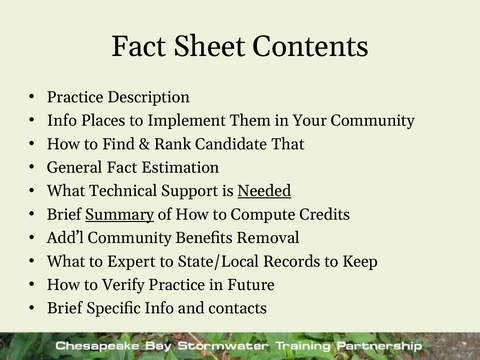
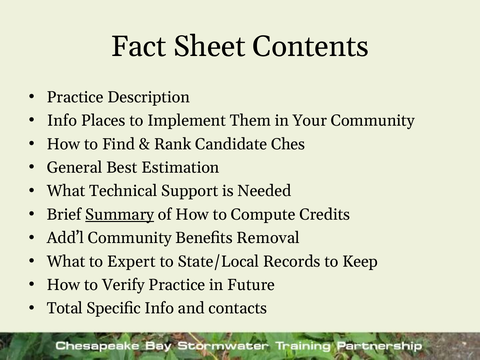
That: That -> Ches (288, 144)
General Fact: Fact -> Best (122, 168)
Needed underline: present -> none (265, 191)
Brief: Brief -> Total (65, 308)
